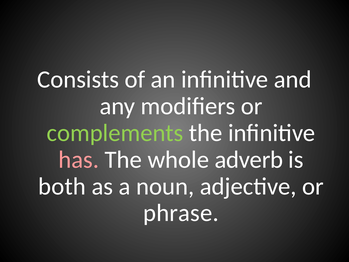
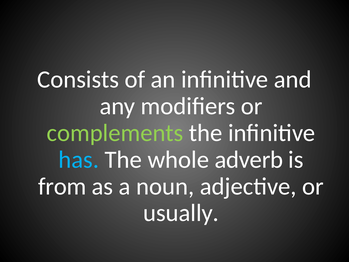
has colour: pink -> light blue (79, 159)
both: both -> from (62, 186)
phrase: phrase -> usually (181, 213)
